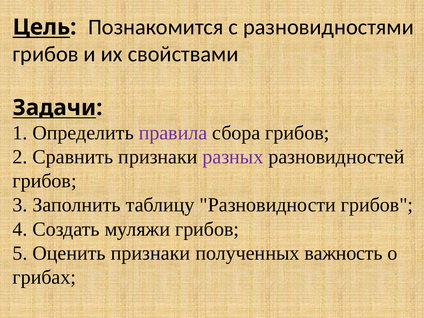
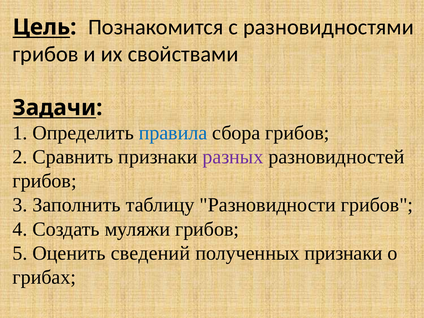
правила colour: purple -> blue (173, 133)
Оценить признаки: признаки -> сведений (150, 253)
полученных важность: важность -> признаки (344, 253)
